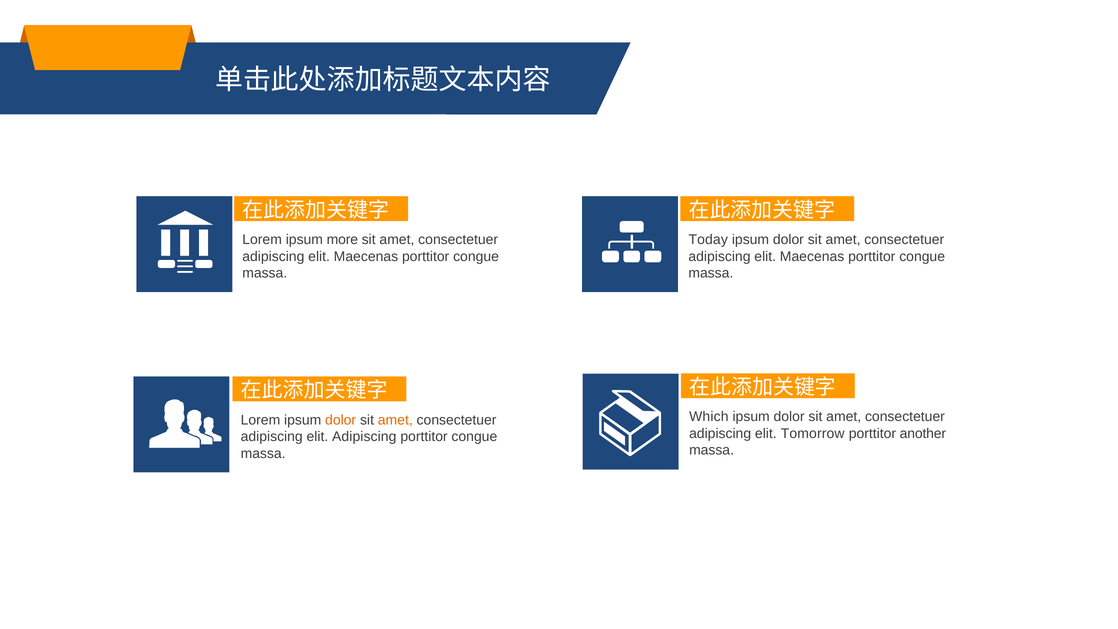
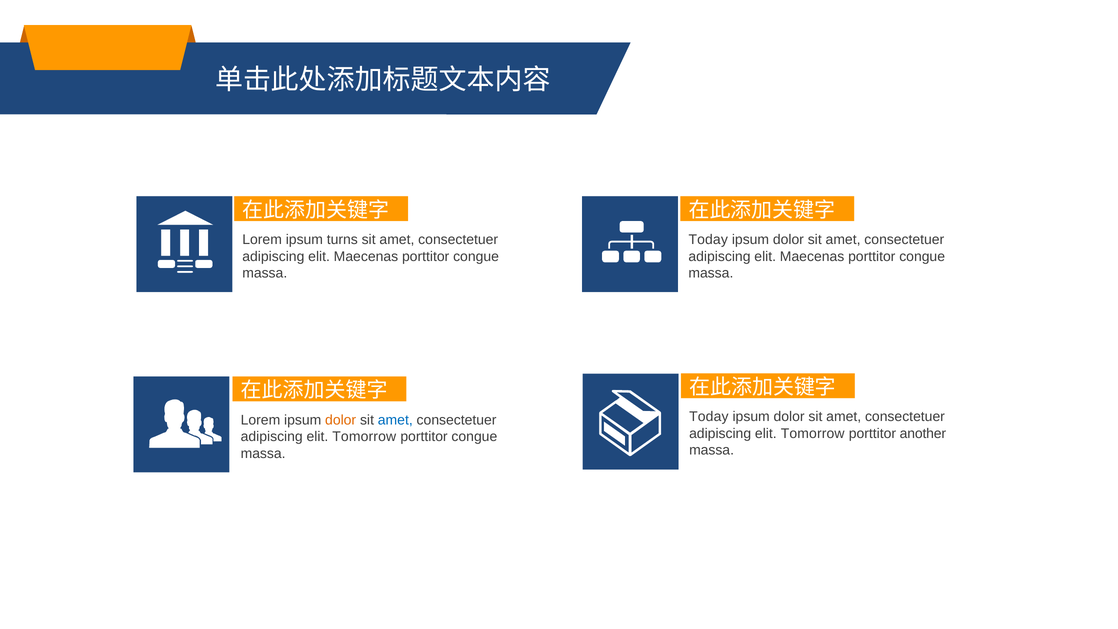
more: more -> turns (342, 240)
Which: Which -> Today (709, 417)
amet colour: orange -> blue (395, 420)
Adipiscing: Adipiscing -> Tomorrow (364, 437)
